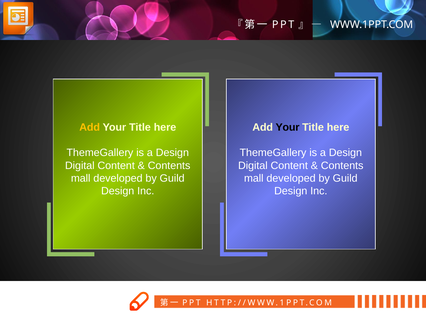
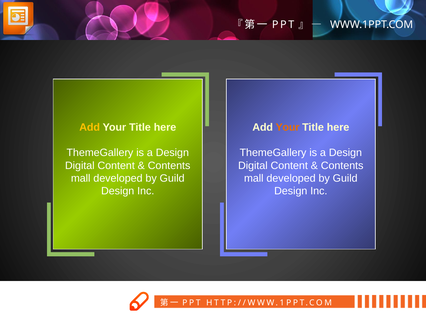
Your colour: black -> orange (288, 127)
